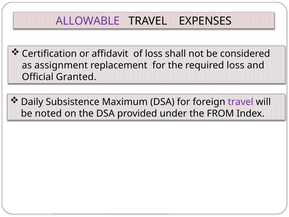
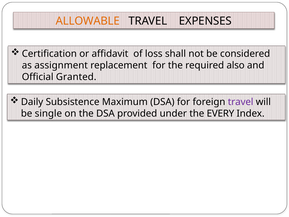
ALLOWABLE colour: purple -> orange (88, 21)
required loss: loss -> also (236, 65)
noted: noted -> single (48, 113)
FROM: FROM -> EVERY (220, 113)
